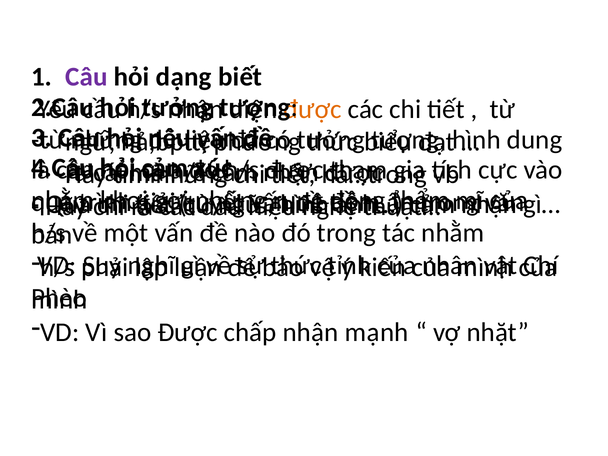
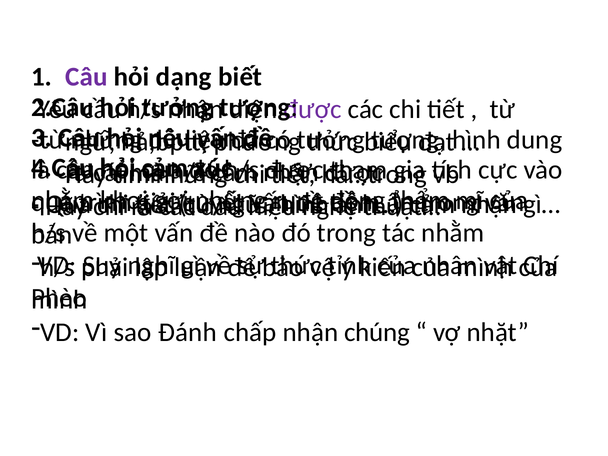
được colour: orange -> purple (313, 109)
sao Được: Được -> Đánh (188, 332)
mạnh: mạnh -> chúng (377, 332)
